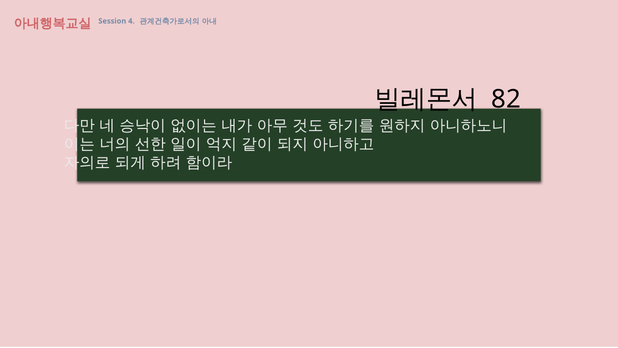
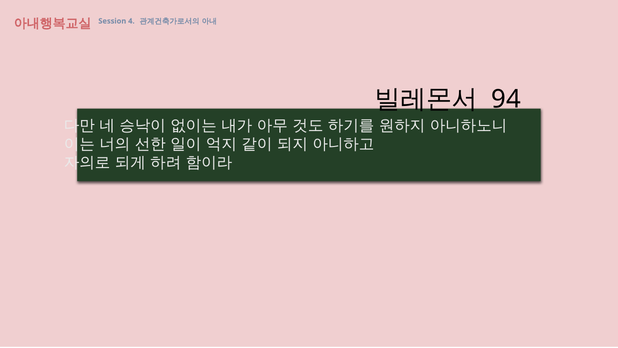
82: 82 -> 94 (506, 99)
